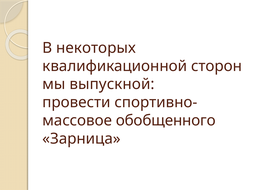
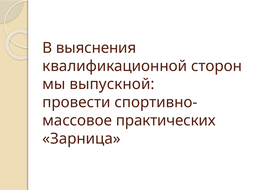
некоторых: некоторых -> выяснения (96, 48)
обобщенного: обобщенного -> практических (166, 121)
